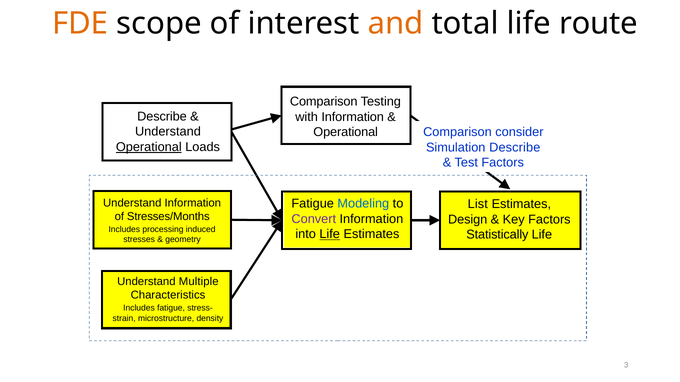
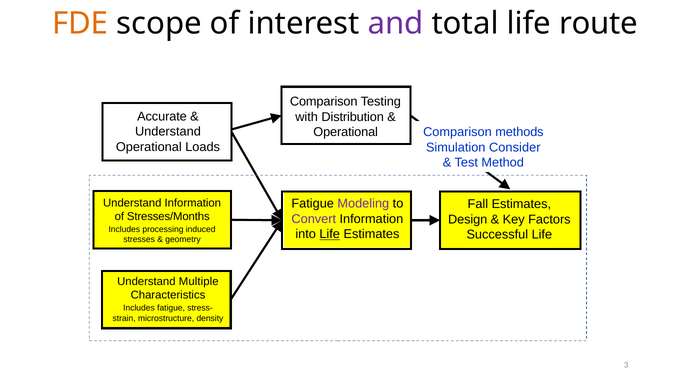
and colour: orange -> purple (396, 23)
Describe: Describe -> Accurate (162, 117)
with Information: Information -> Distribution (353, 117)
consider: consider -> methods (519, 132)
Operational underline: present -> none (149, 147)
Simulation Describe: Describe -> Consider (515, 148)
Test Factors: Factors -> Method (503, 163)
Modeling colour: blue -> purple (363, 204)
List: List -> Fall (478, 204)
Statistically: Statistically -> Successful (497, 235)
